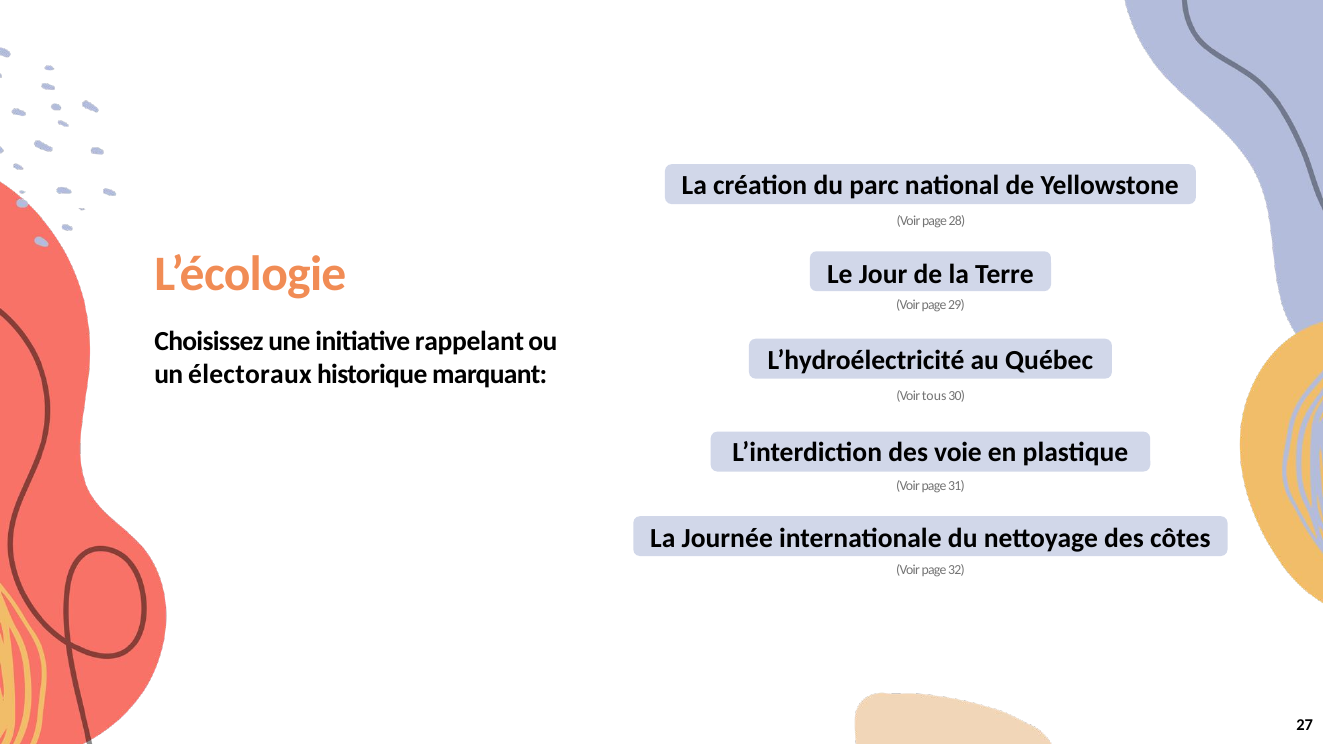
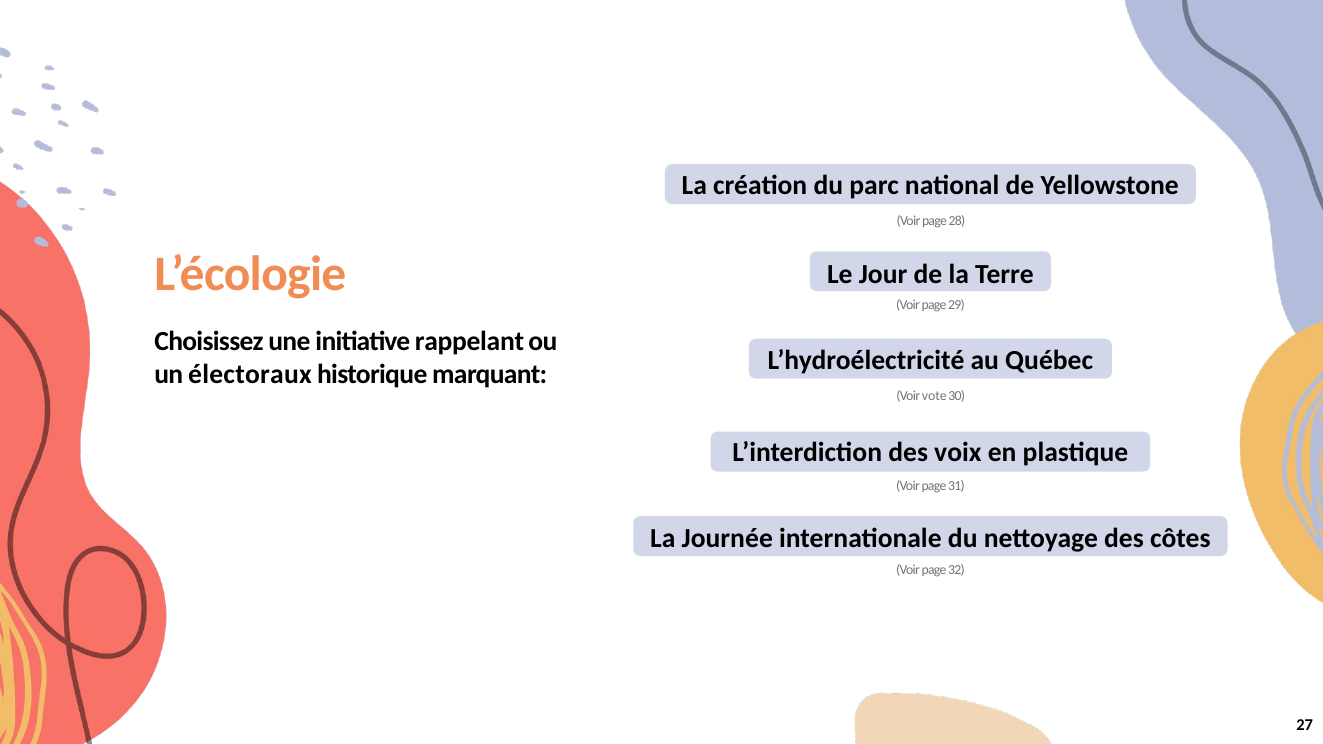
tous: tous -> vote (934, 396)
voie: voie -> voix (958, 453)
